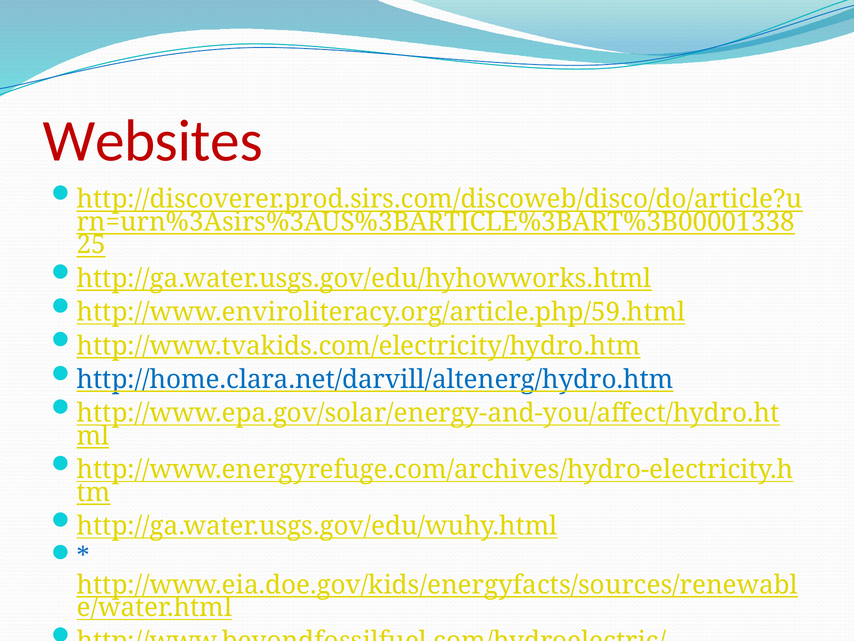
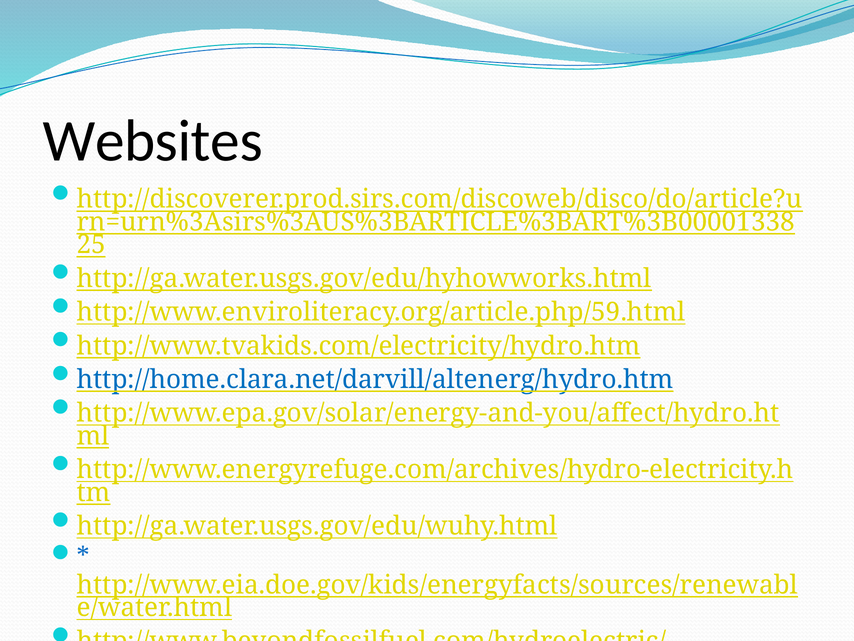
Websites colour: red -> black (153, 141)
